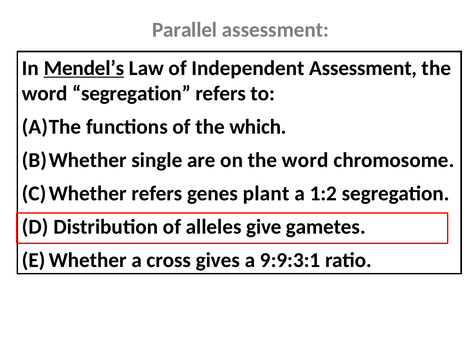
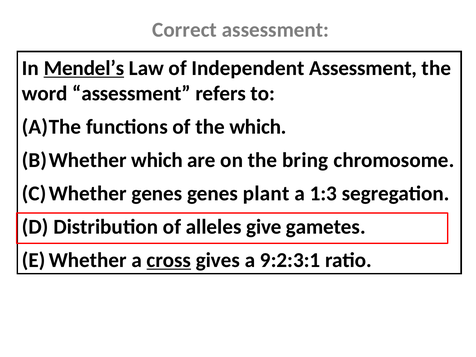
Parallel: Parallel -> Correct (185, 30)
word segregation: segregation -> assessment (131, 93)
single: single -> which (157, 160)
on the word: word -> bring (305, 160)
refers: refers -> genes (157, 193)
1:2: 1:2 -> 1:3 (323, 193)
cross underline: none -> present (169, 260)
9:9:3:1: 9:9:3:1 -> 9:2:3:1 (290, 260)
